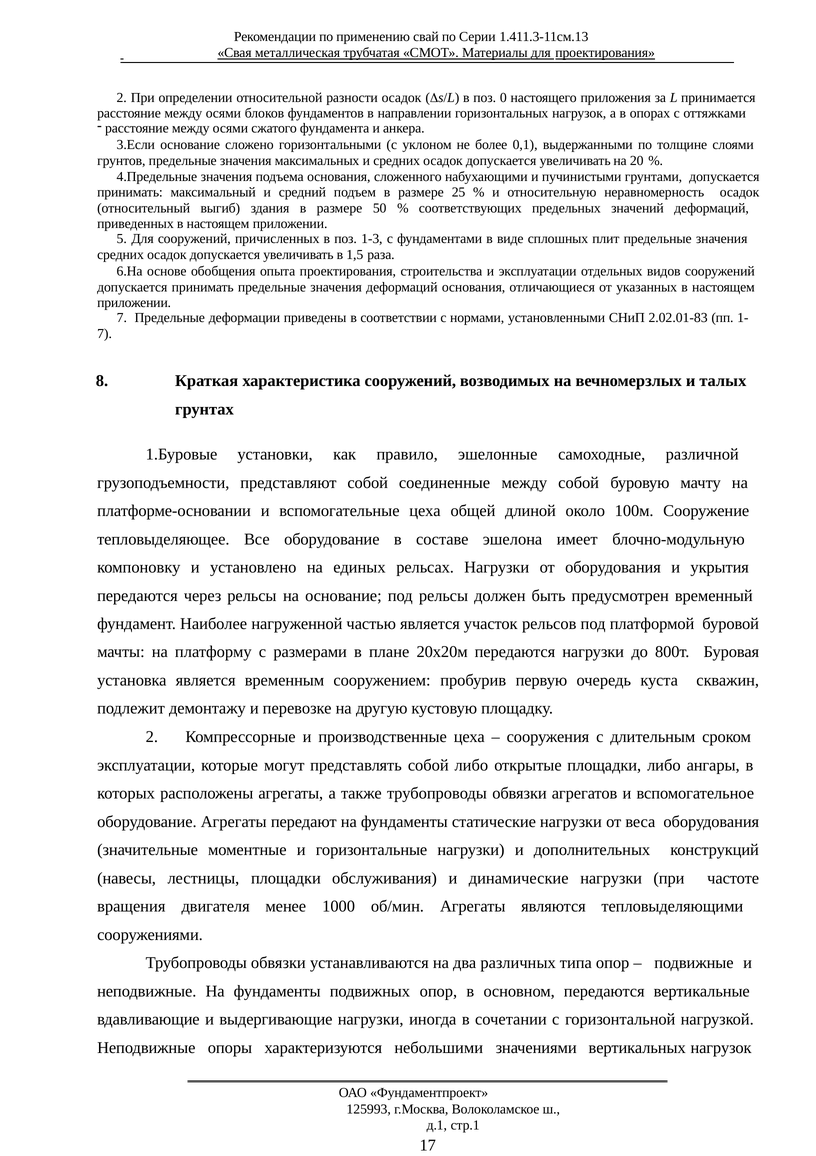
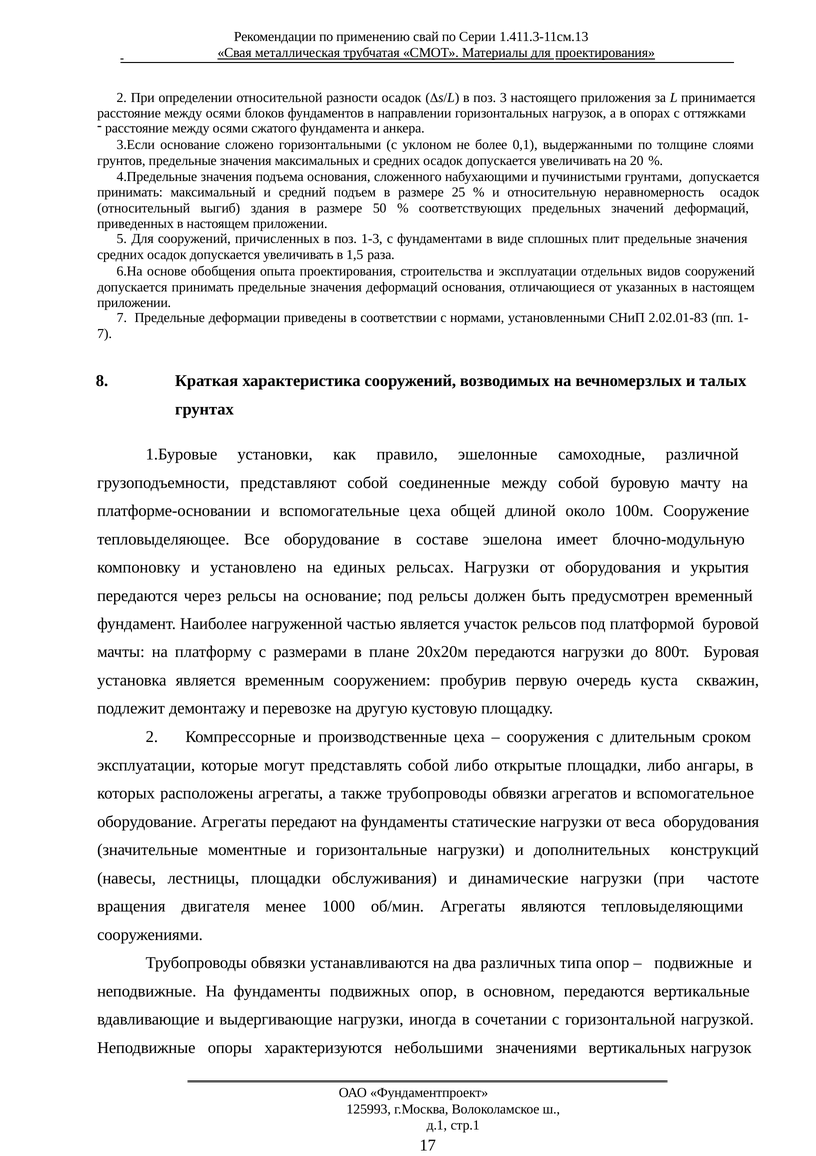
0: 0 -> 3 (503, 98)
